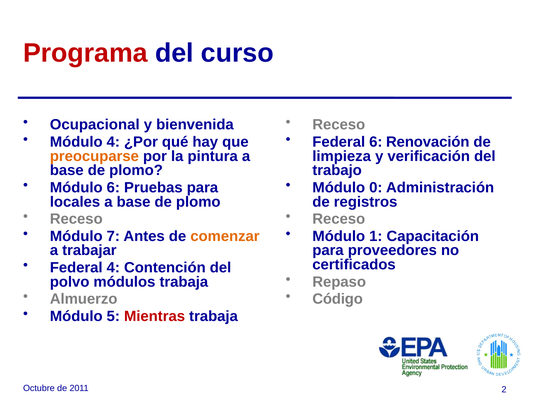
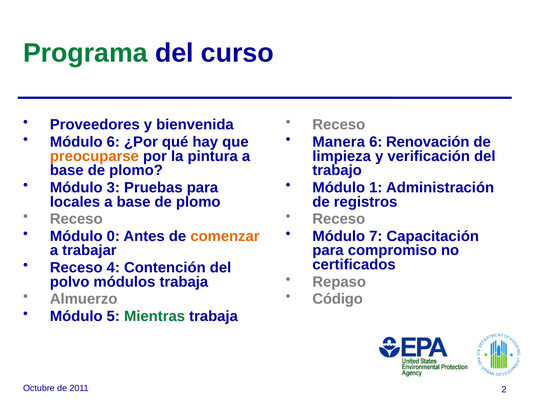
Programa colour: red -> green (85, 53)
Ocupacional: Ocupacional -> Proveedores (95, 125)
Módulo 4: 4 -> 6 (113, 142)
Federal: Federal -> Manera (339, 142)
Módulo 6: 6 -> 3 (113, 188)
0: 0 -> 1 (376, 188)
7: 7 -> 0 (113, 236)
1: 1 -> 7 (376, 236)
proveedores: proveedores -> compromiso (392, 251)
Federal: Federal -> Receso (76, 268)
Mientras colour: red -> green (155, 317)
